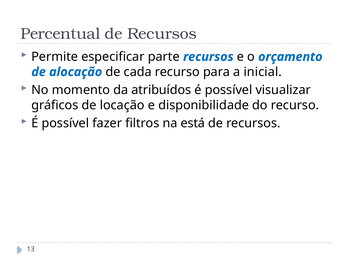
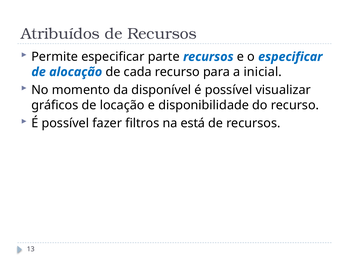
Percentual: Percentual -> Atribuídos (60, 34)
o orçamento: orçamento -> especificar (290, 57)
atribuídos: atribuídos -> disponível (161, 90)
